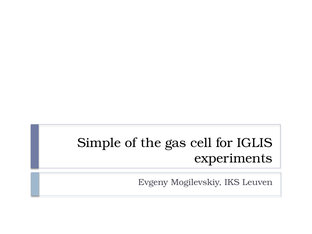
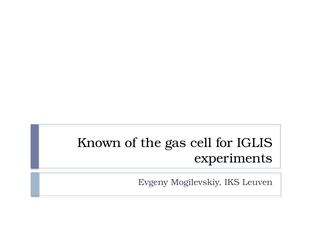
Simple: Simple -> Known (99, 143)
